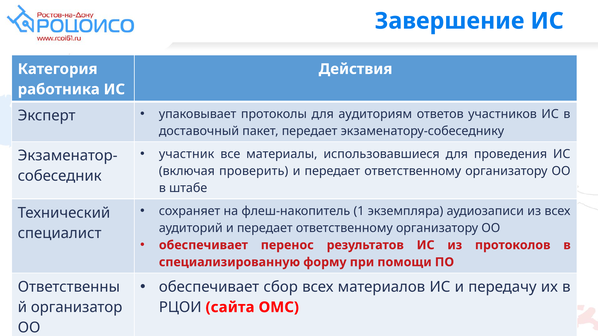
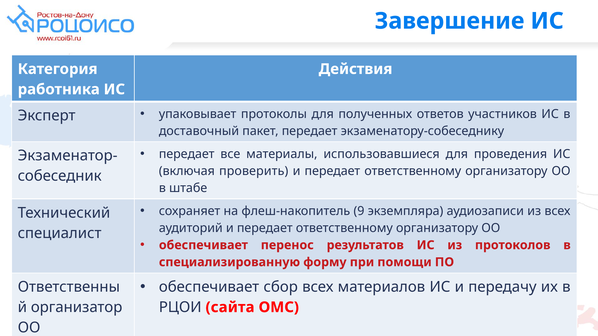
аудиториям: аудиториям -> полученных (375, 114)
участник: участник -> передает (187, 154)
1: 1 -> 9 (359, 211)
